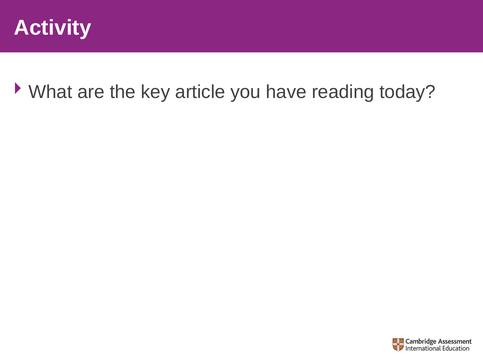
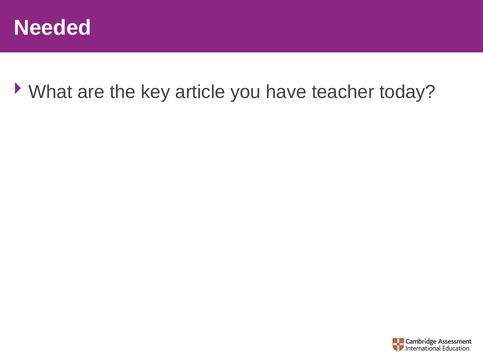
Activity: Activity -> Needed (53, 28)
reading: reading -> teacher (343, 92)
